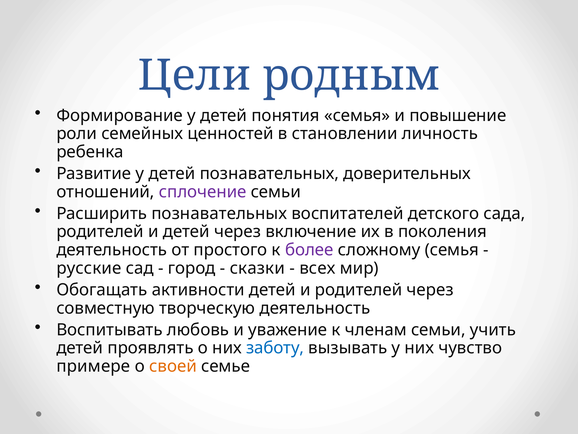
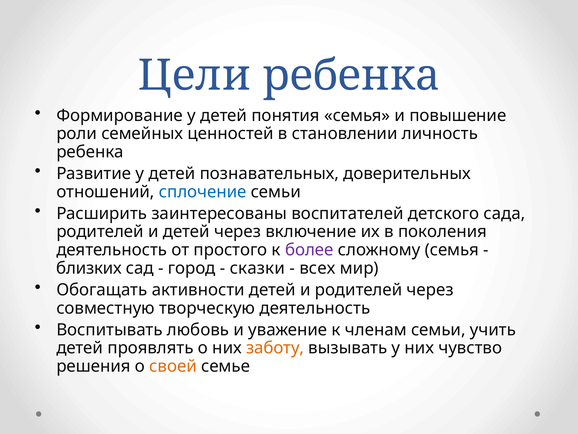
Цели родным: родным -> ребенка (351, 75)
сплочение colour: purple -> blue (203, 192)
Расширить познавательных: познавательных -> заинтересованы (219, 213)
русские: русские -> близких (89, 268)
заботу colour: blue -> orange (275, 348)
примере: примере -> решения (93, 366)
